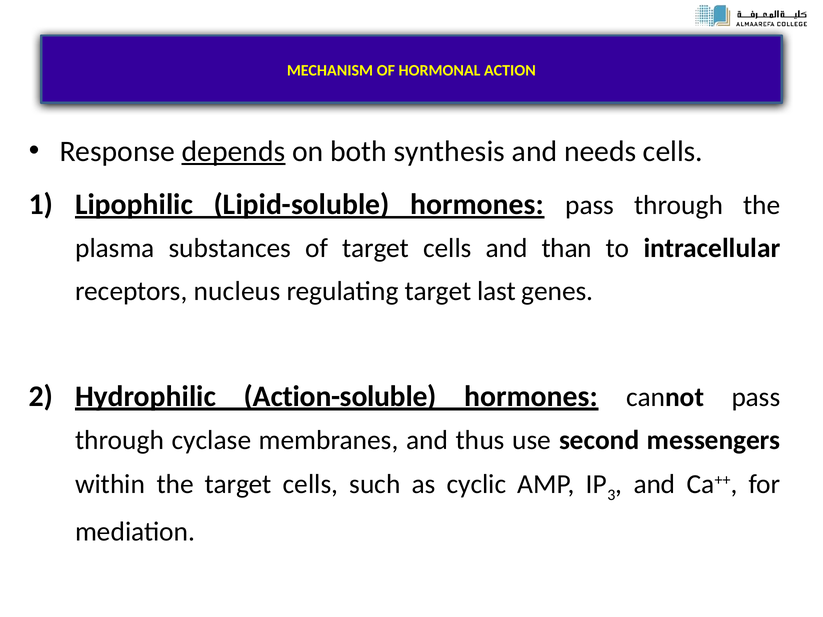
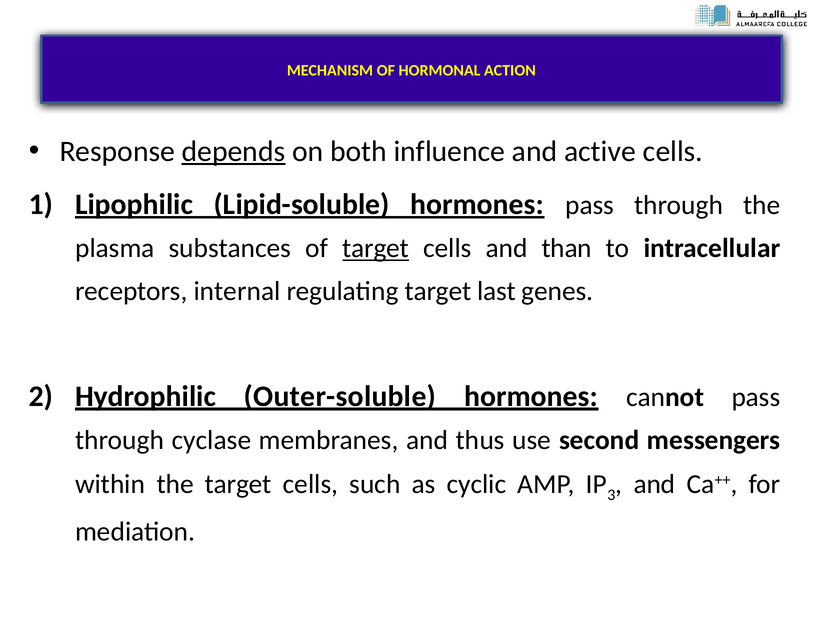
synthesis: synthesis -> influence (449, 151)
needs: needs -> active (600, 151)
target underline: none -> present (376, 248)
nucleus: nucleus -> internal (237, 291)
Action-soluble: Action-soluble -> Outer-soluble (340, 396)
